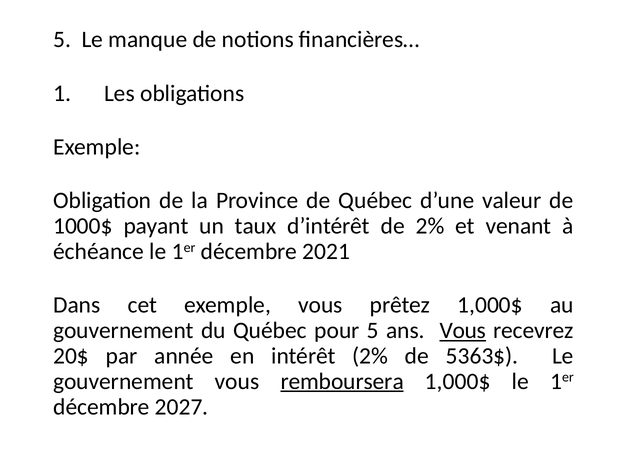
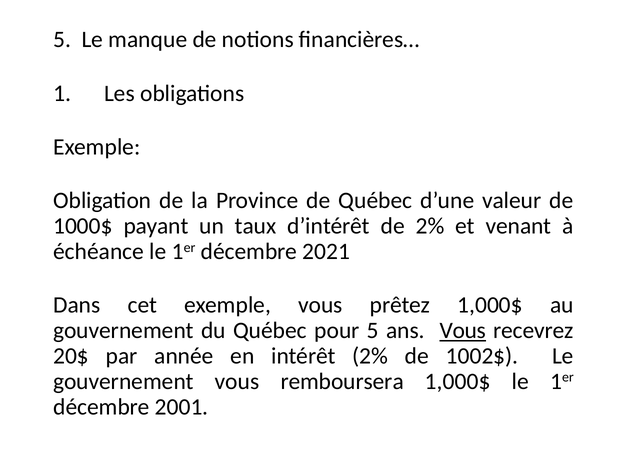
5363$: 5363$ -> 1002$ (482, 356)
remboursera underline: present -> none (342, 382)
2027: 2027 -> 2001 (182, 407)
